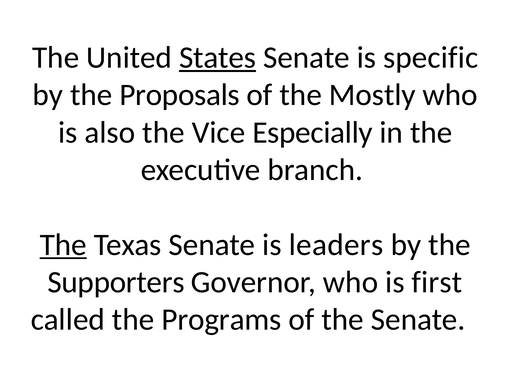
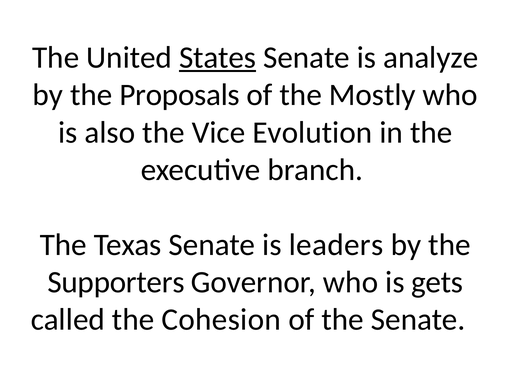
specific: specific -> analyze (431, 58)
Especially: Especially -> Evolution (312, 133)
The underline: present -> none (63, 245)
first: first -> gets (437, 282)
Programs: Programs -> Cohesion (221, 320)
